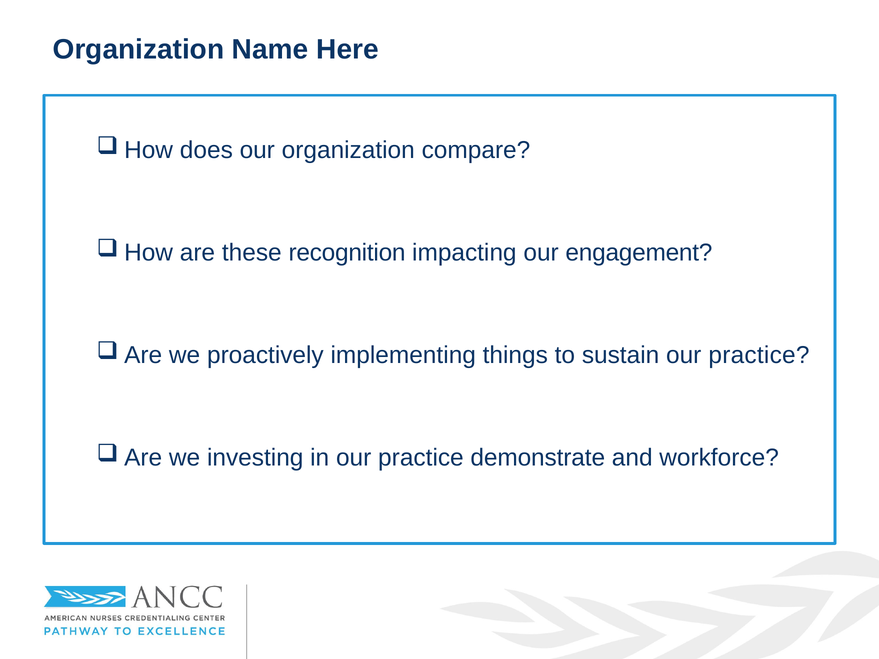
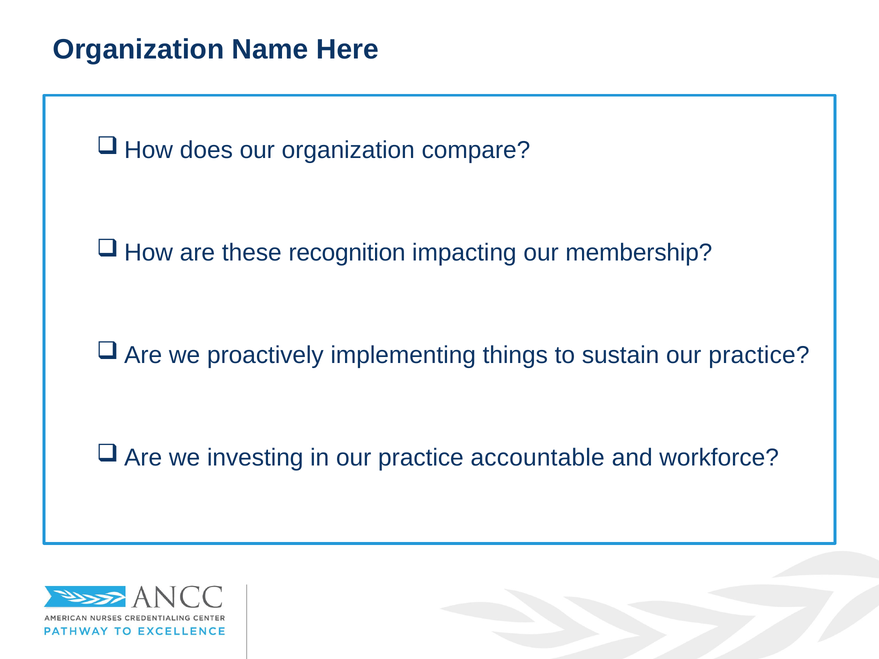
engagement: engagement -> membership (639, 253)
demonstrate: demonstrate -> accountable (538, 458)
